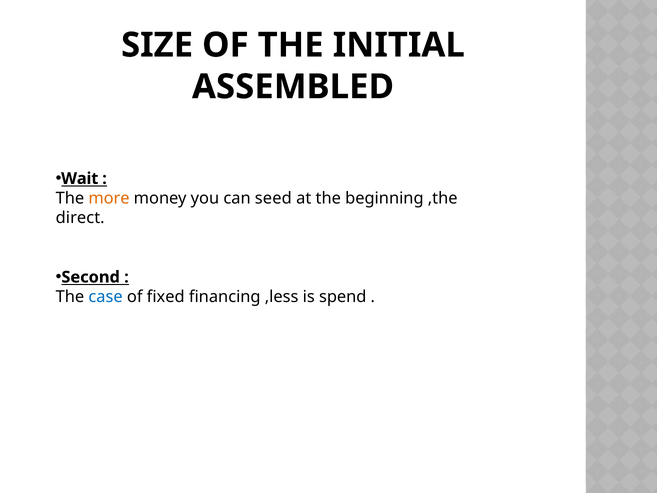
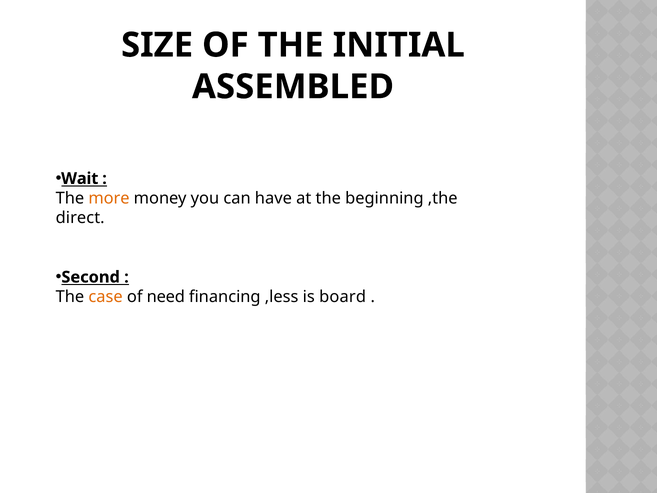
seed: seed -> have (273, 198)
case colour: blue -> orange (106, 297)
fixed: fixed -> need (166, 297)
spend: spend -> board (343, 297)
